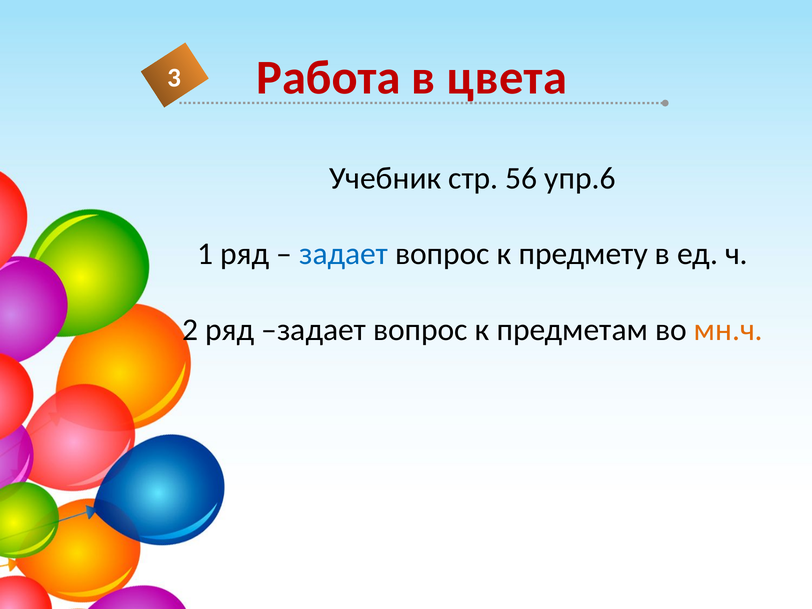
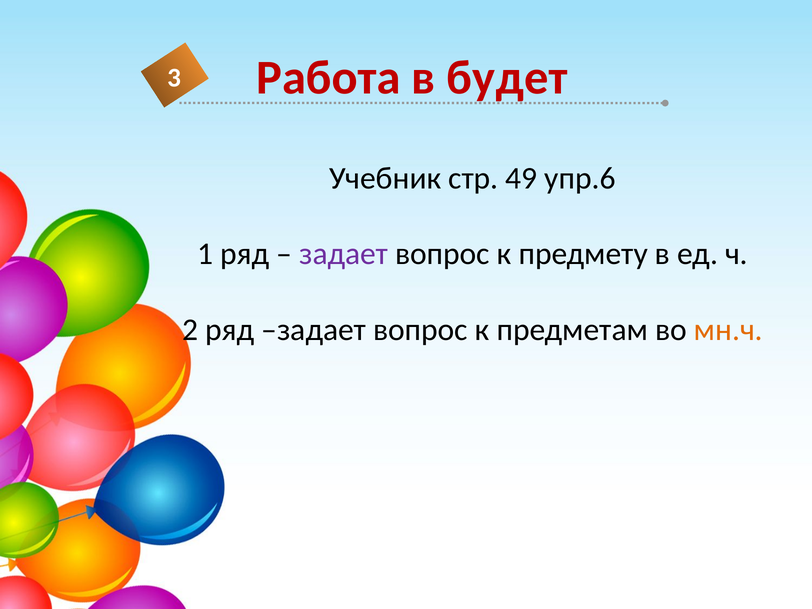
цвета: цвета -> будет (507, 78)
56: 56 -> 49 (521, 178)
задает colour: blue -> purple (344, 254)
